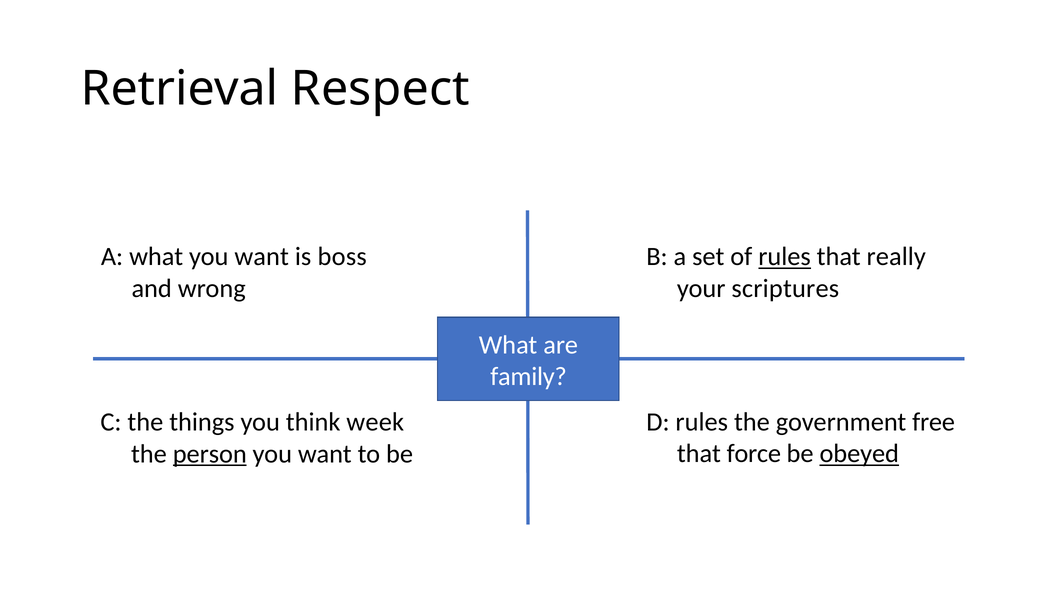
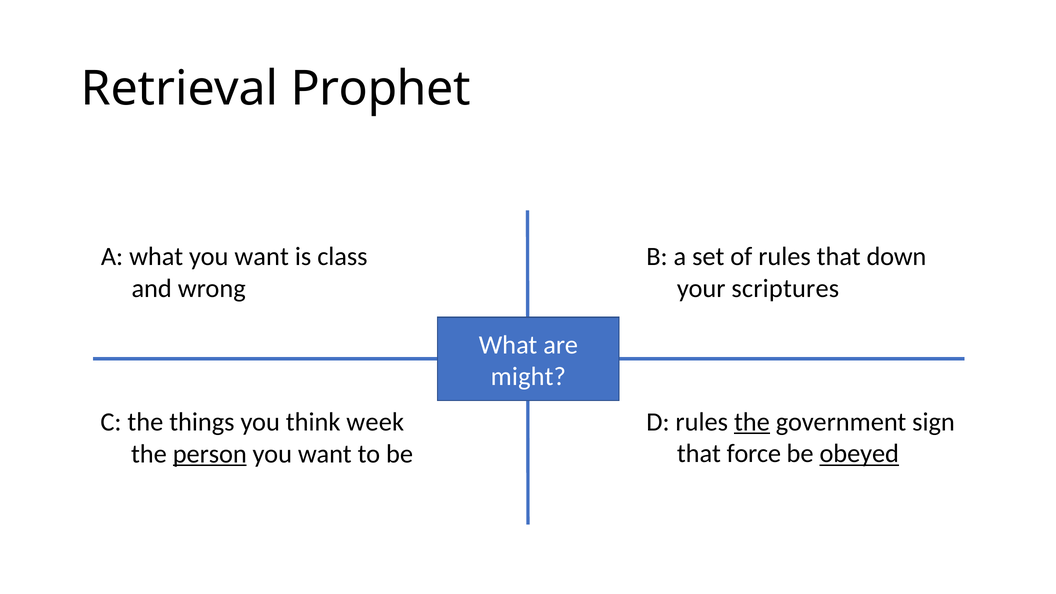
Respect: Respect -> Prophet (381, 89)
boss: boss -> class (342, 257)
rules underline: present -> none (785, 257)
really: really -> down (896, 257)
family: family -> might (528, 377)
the underline: none -> present (752, 422)
free: free -> sign (934, 422)
